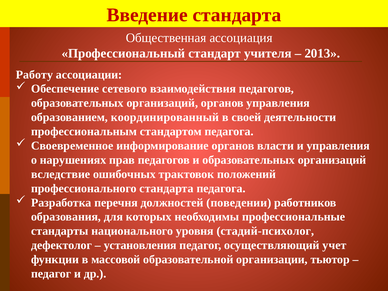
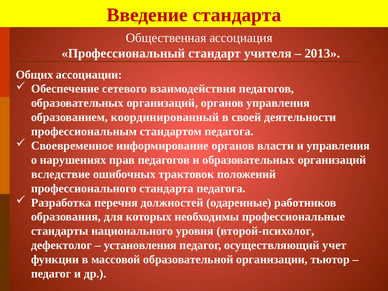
Работу: Работу -> Общих (35, 75)
поведении: поведении -> одаренные (239, 203)
стадий-психолог: стадий-психолог -> второй-психолог (265, 231)
